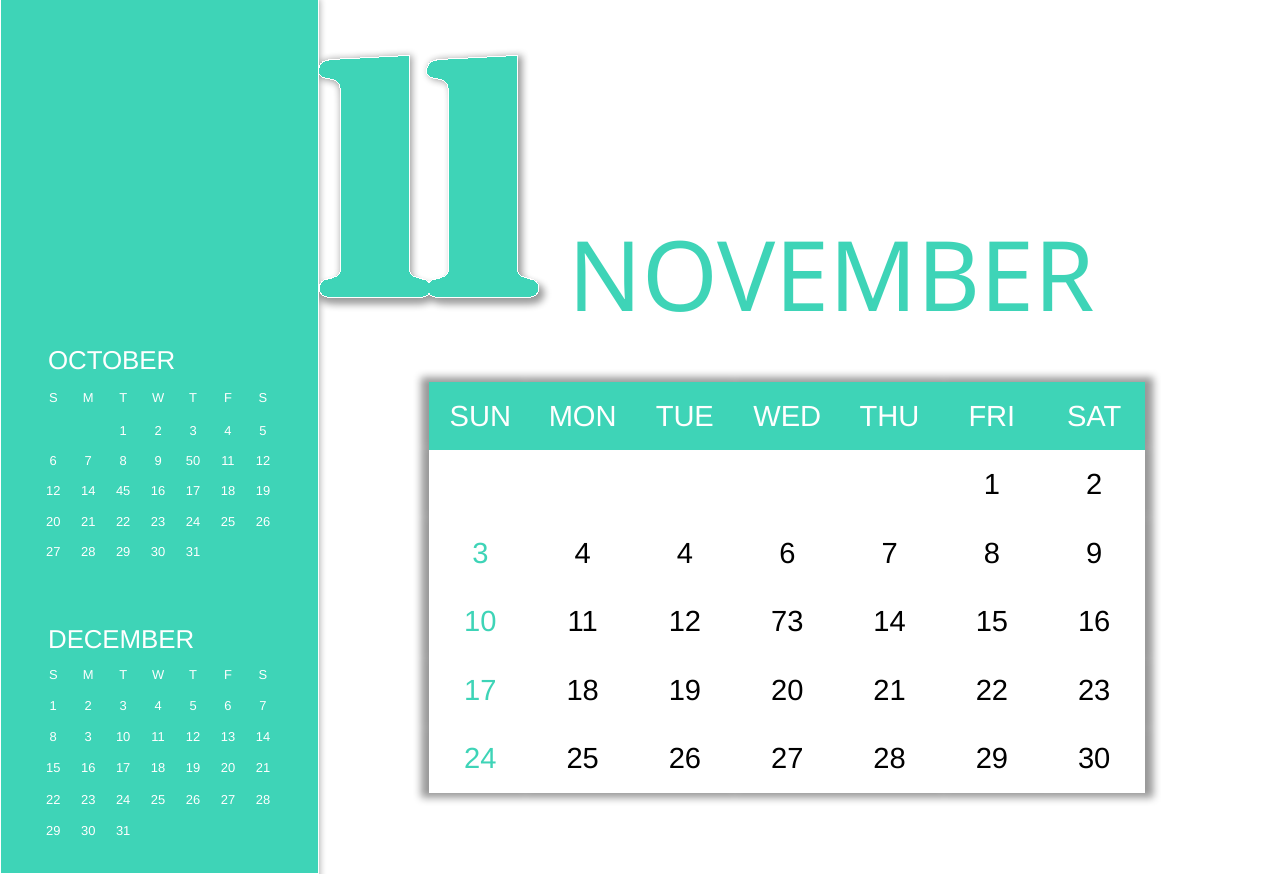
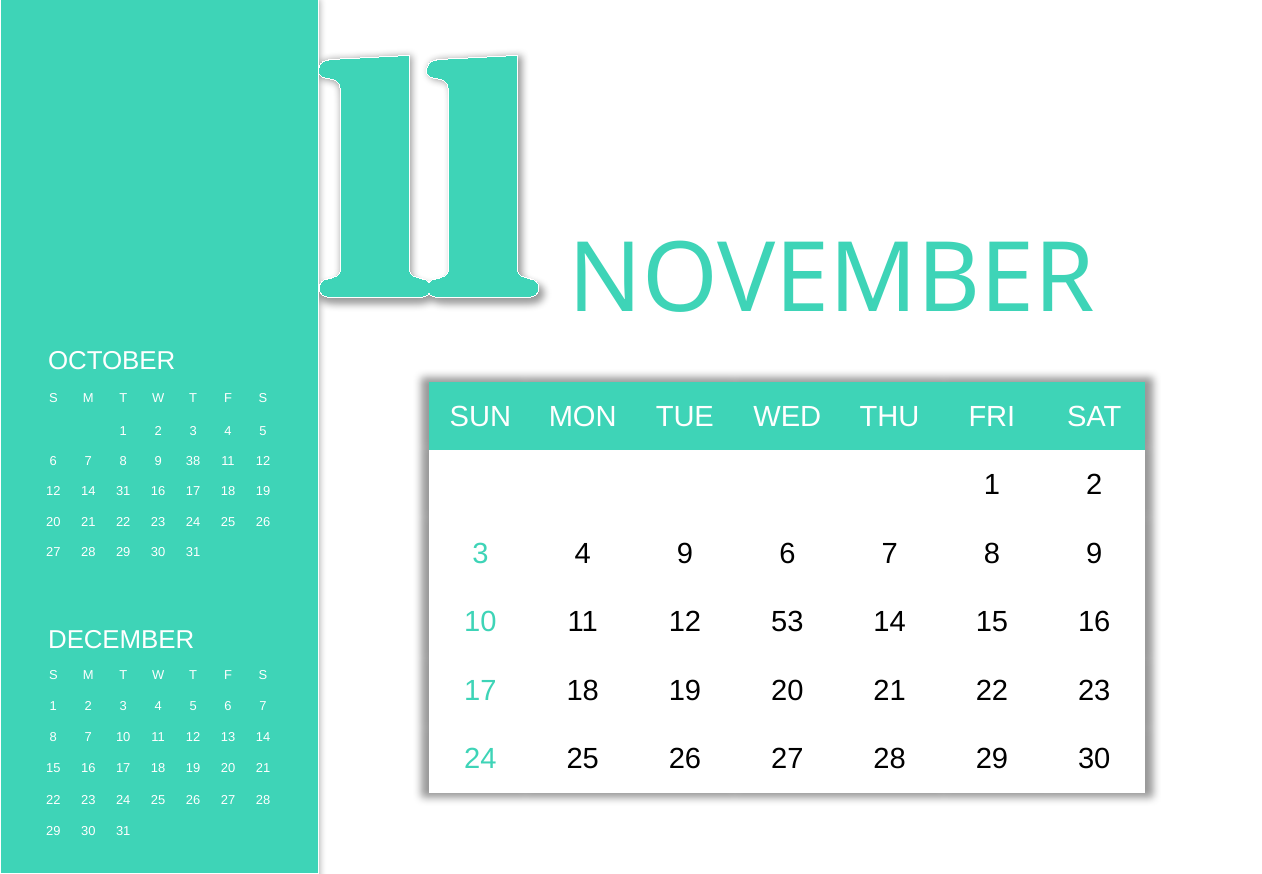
50: 50 -> 38 (193, 461)
14 45: 45 -> 31 (123, 491)
4 4: 4 -> 9 (685, 553)
73: 73 -> 53 (787, 622)
8 3: 3 -> 7 (88, 737)
